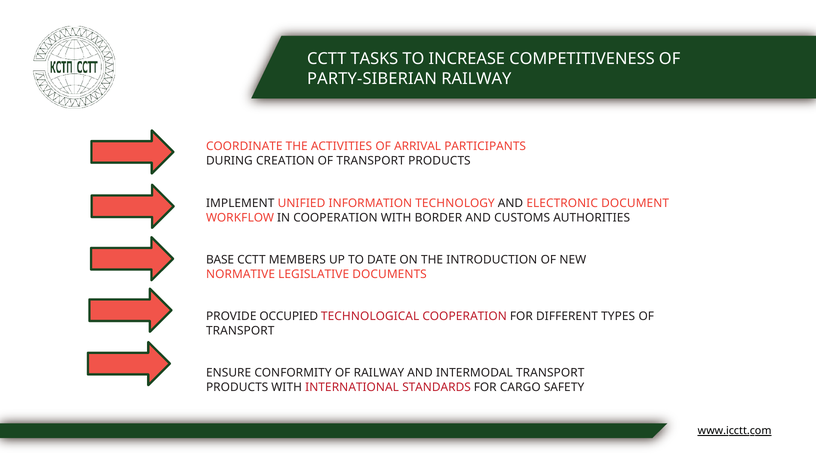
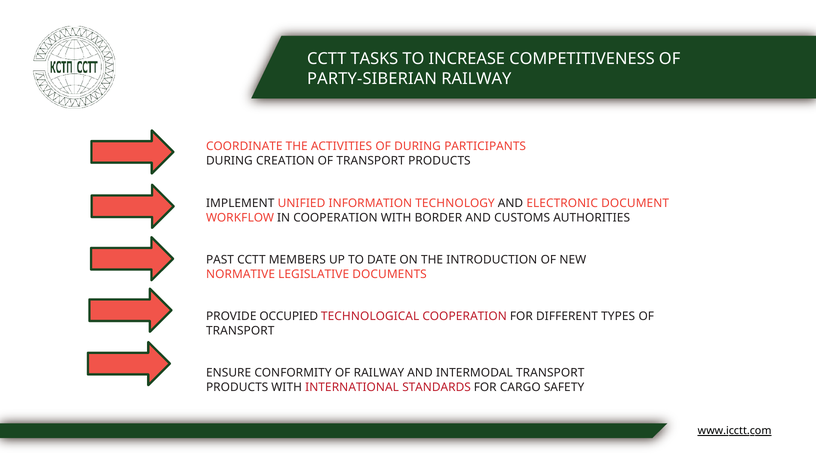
OF ARRIVAL: ARRIVAL -> DURING (418, 147)
BASE: BASE -> PAST (220, 260)
